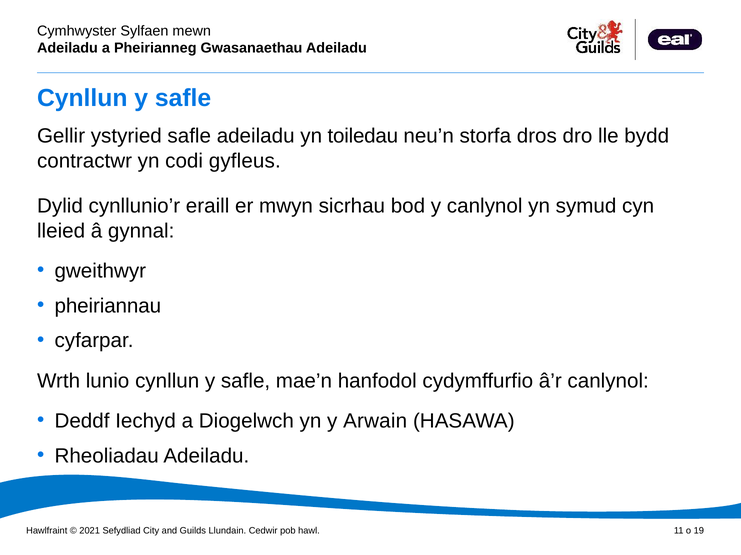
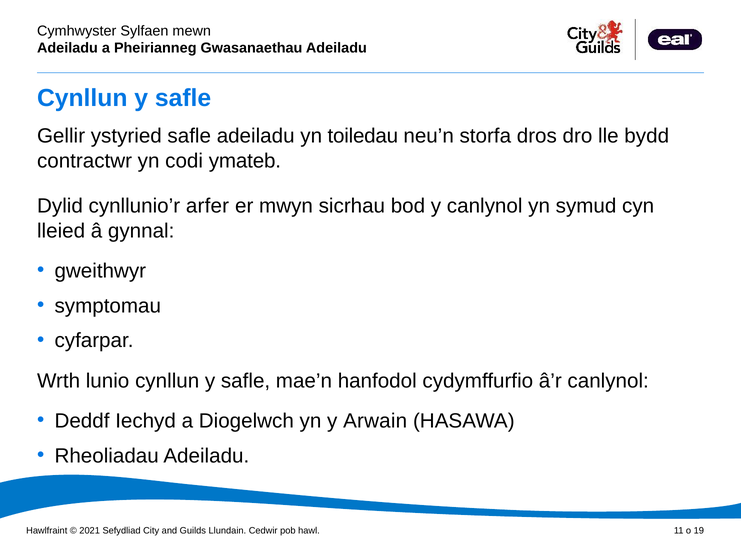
gyfleus: gyfleus -> ymateb (245, 161)
eraill: eraill -> arfer (208, 206)
pheiriannau: pheiriannau -> symptomau (108, 306)
